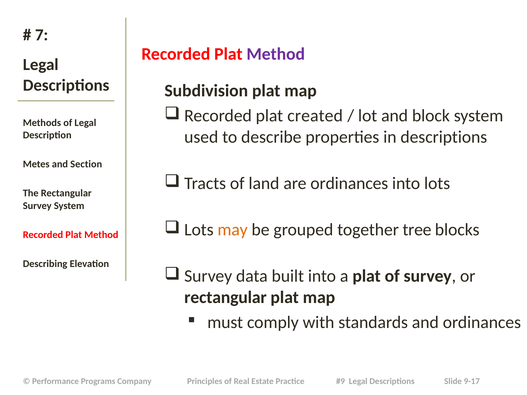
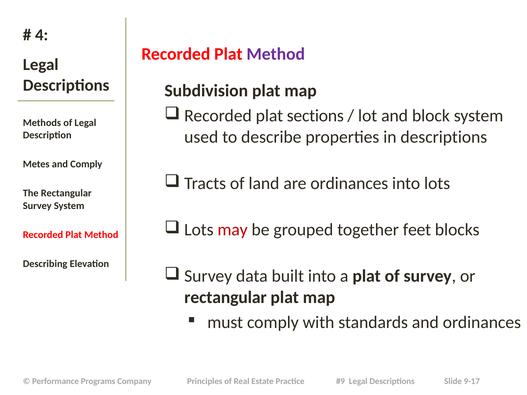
7: 7 -> 4 (42, 35)
created: created -> sections (315, 116)
and Section: Section -> Comply (86, 164)
may colour: orange -> red (233, 230)
tree: tree -> feet (417, 230)
